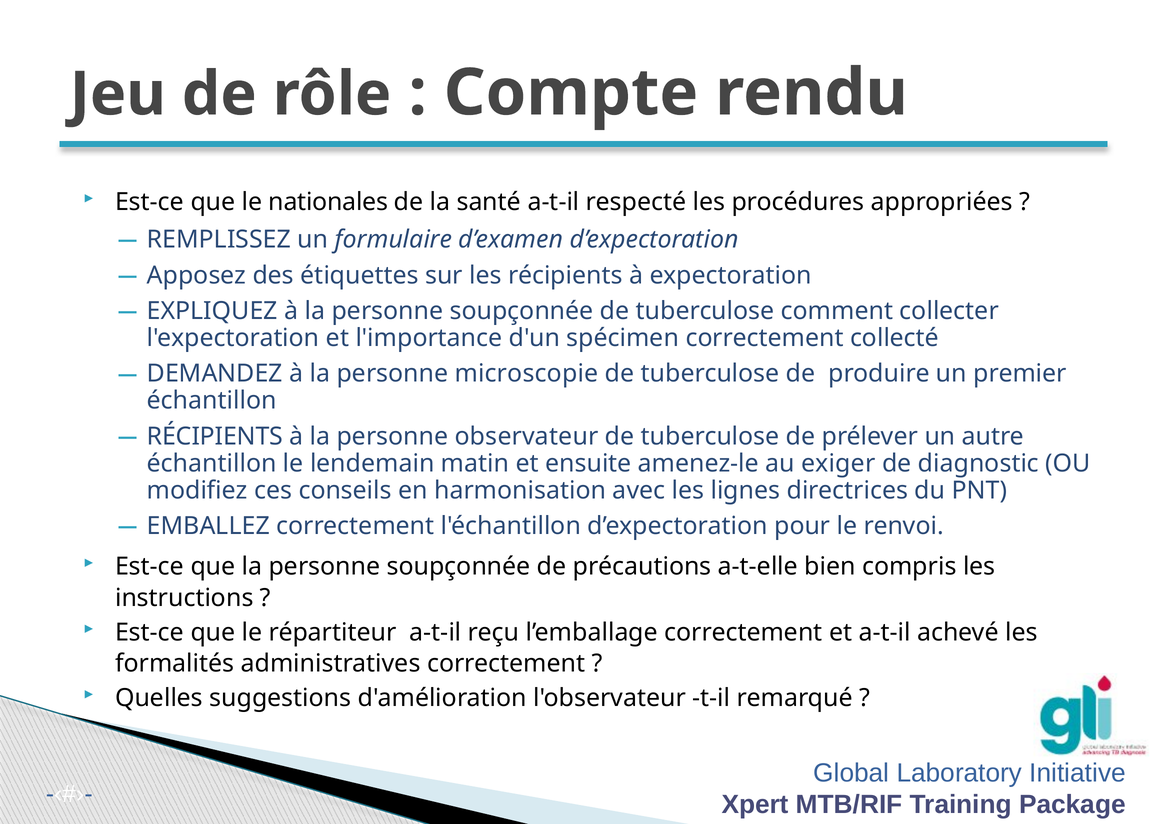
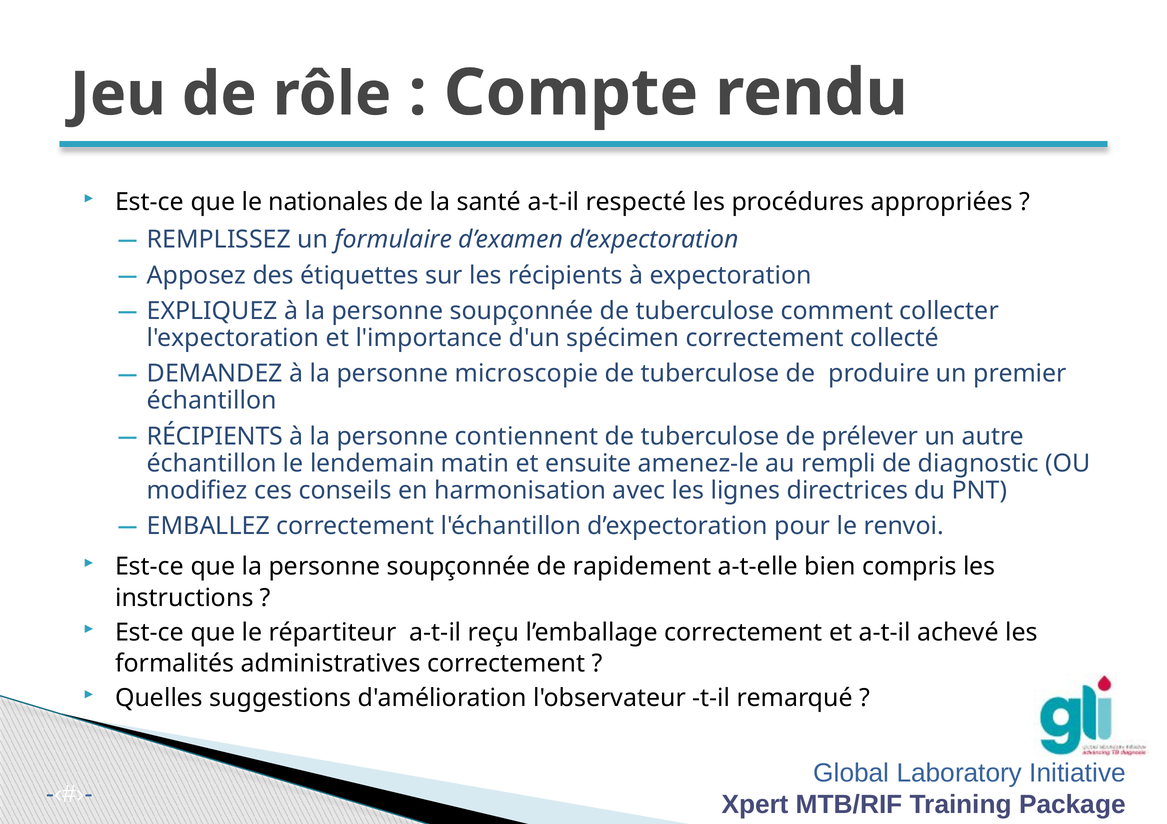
observateur: observateur -> contiennent (526, 436)
exiger: exiger -> rempli (838, 463)
précautions: précautions -> rapidement (642, 566)
